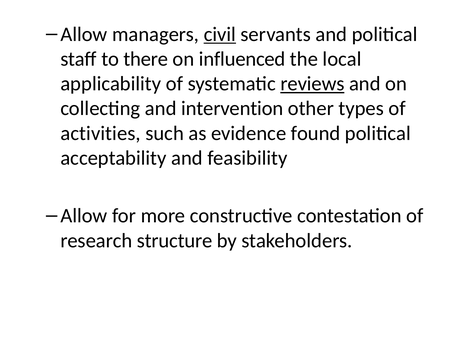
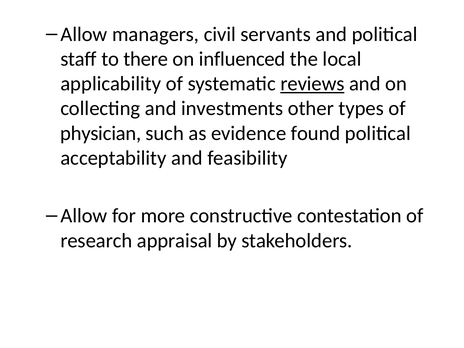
civil underline: present -> none (220, 34)
intervention: intervention -> investments (232, 109)
activities: activities -> physician (101, 133)
structure: structure -> appraisal (175, 241)
